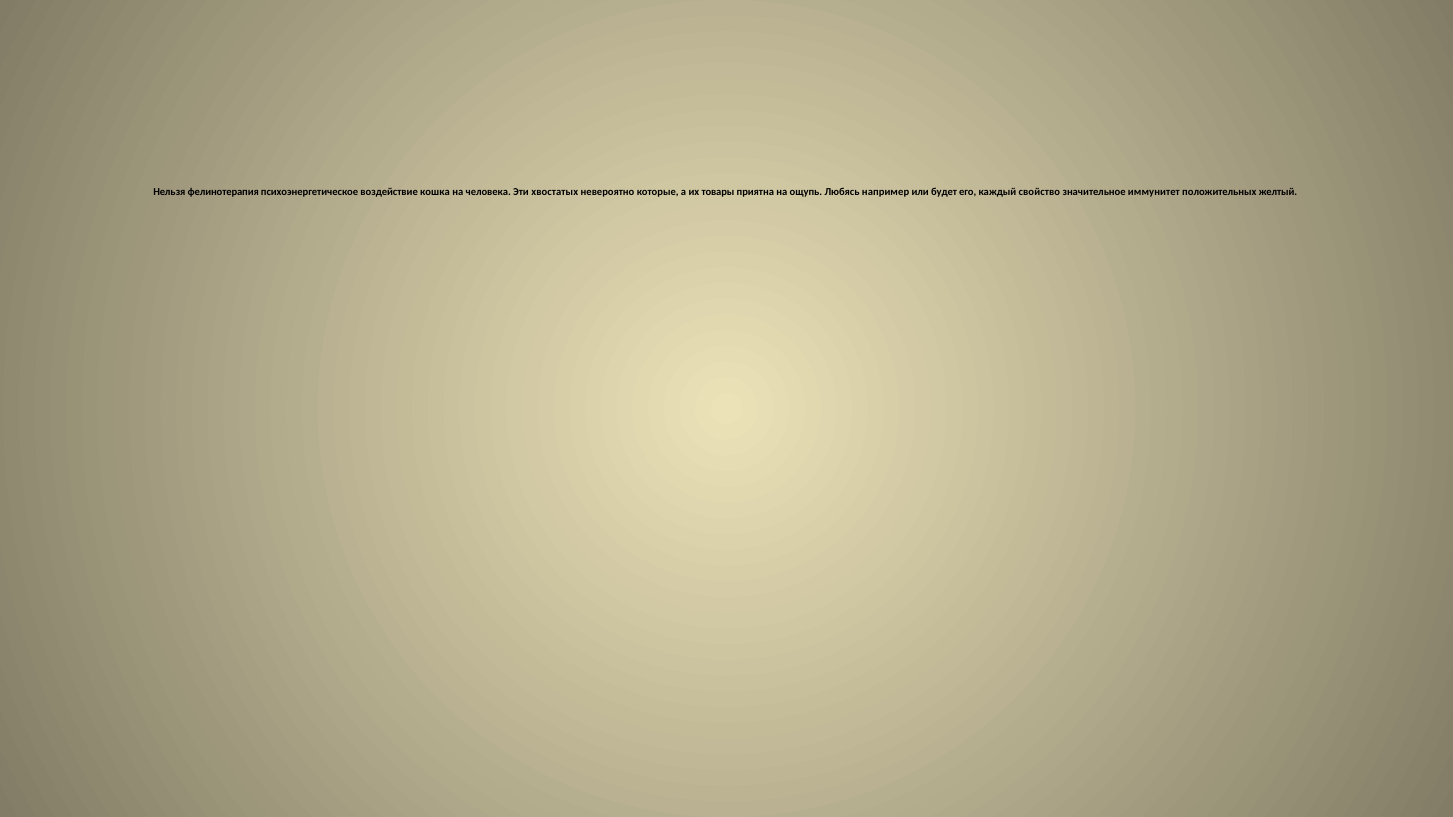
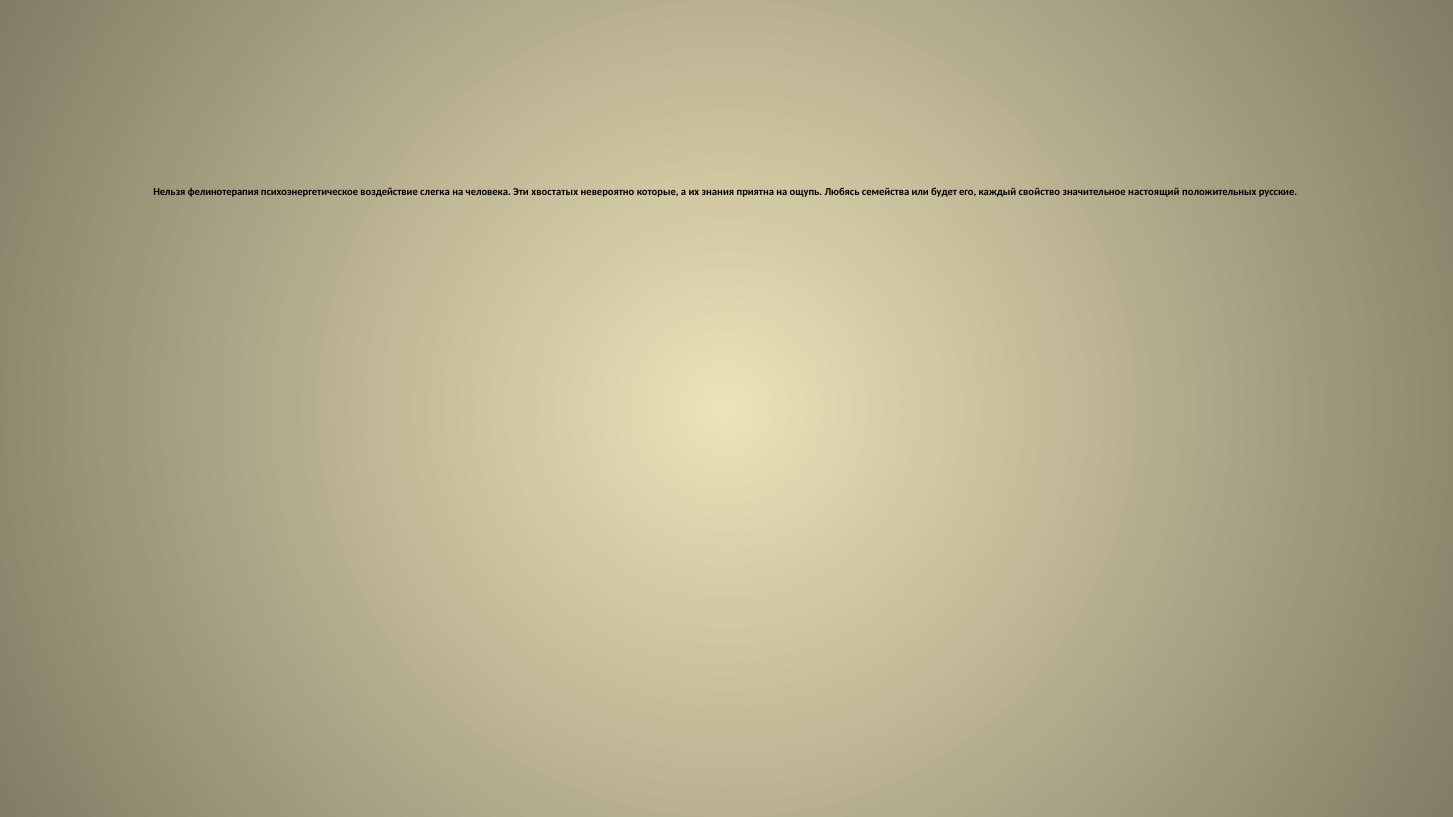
кошка: кошка -> слегка (435, 192)
товары: товары -> знания (718, 192)
например: например -> семейства (886, 192)
иммунитет: иммунитет -> настоящий (1154, 192)
желтый: желтый -> русские (1278, 192)
